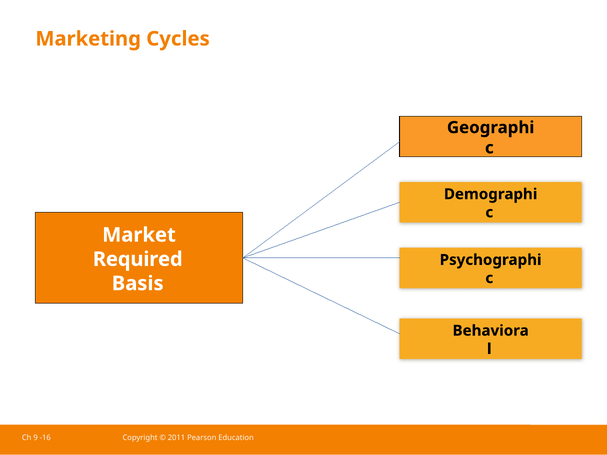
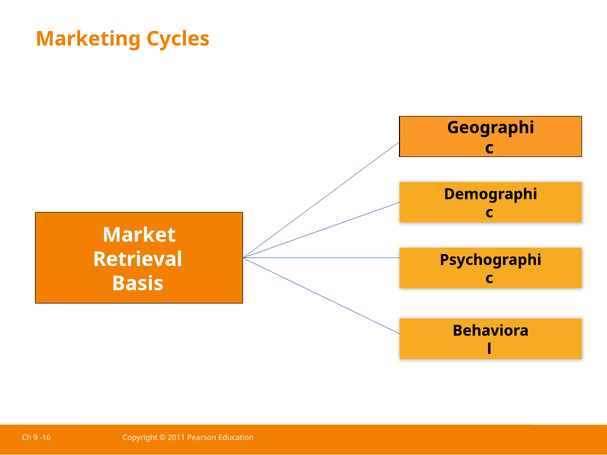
Required: Required -> Retrieval (138, 259)
